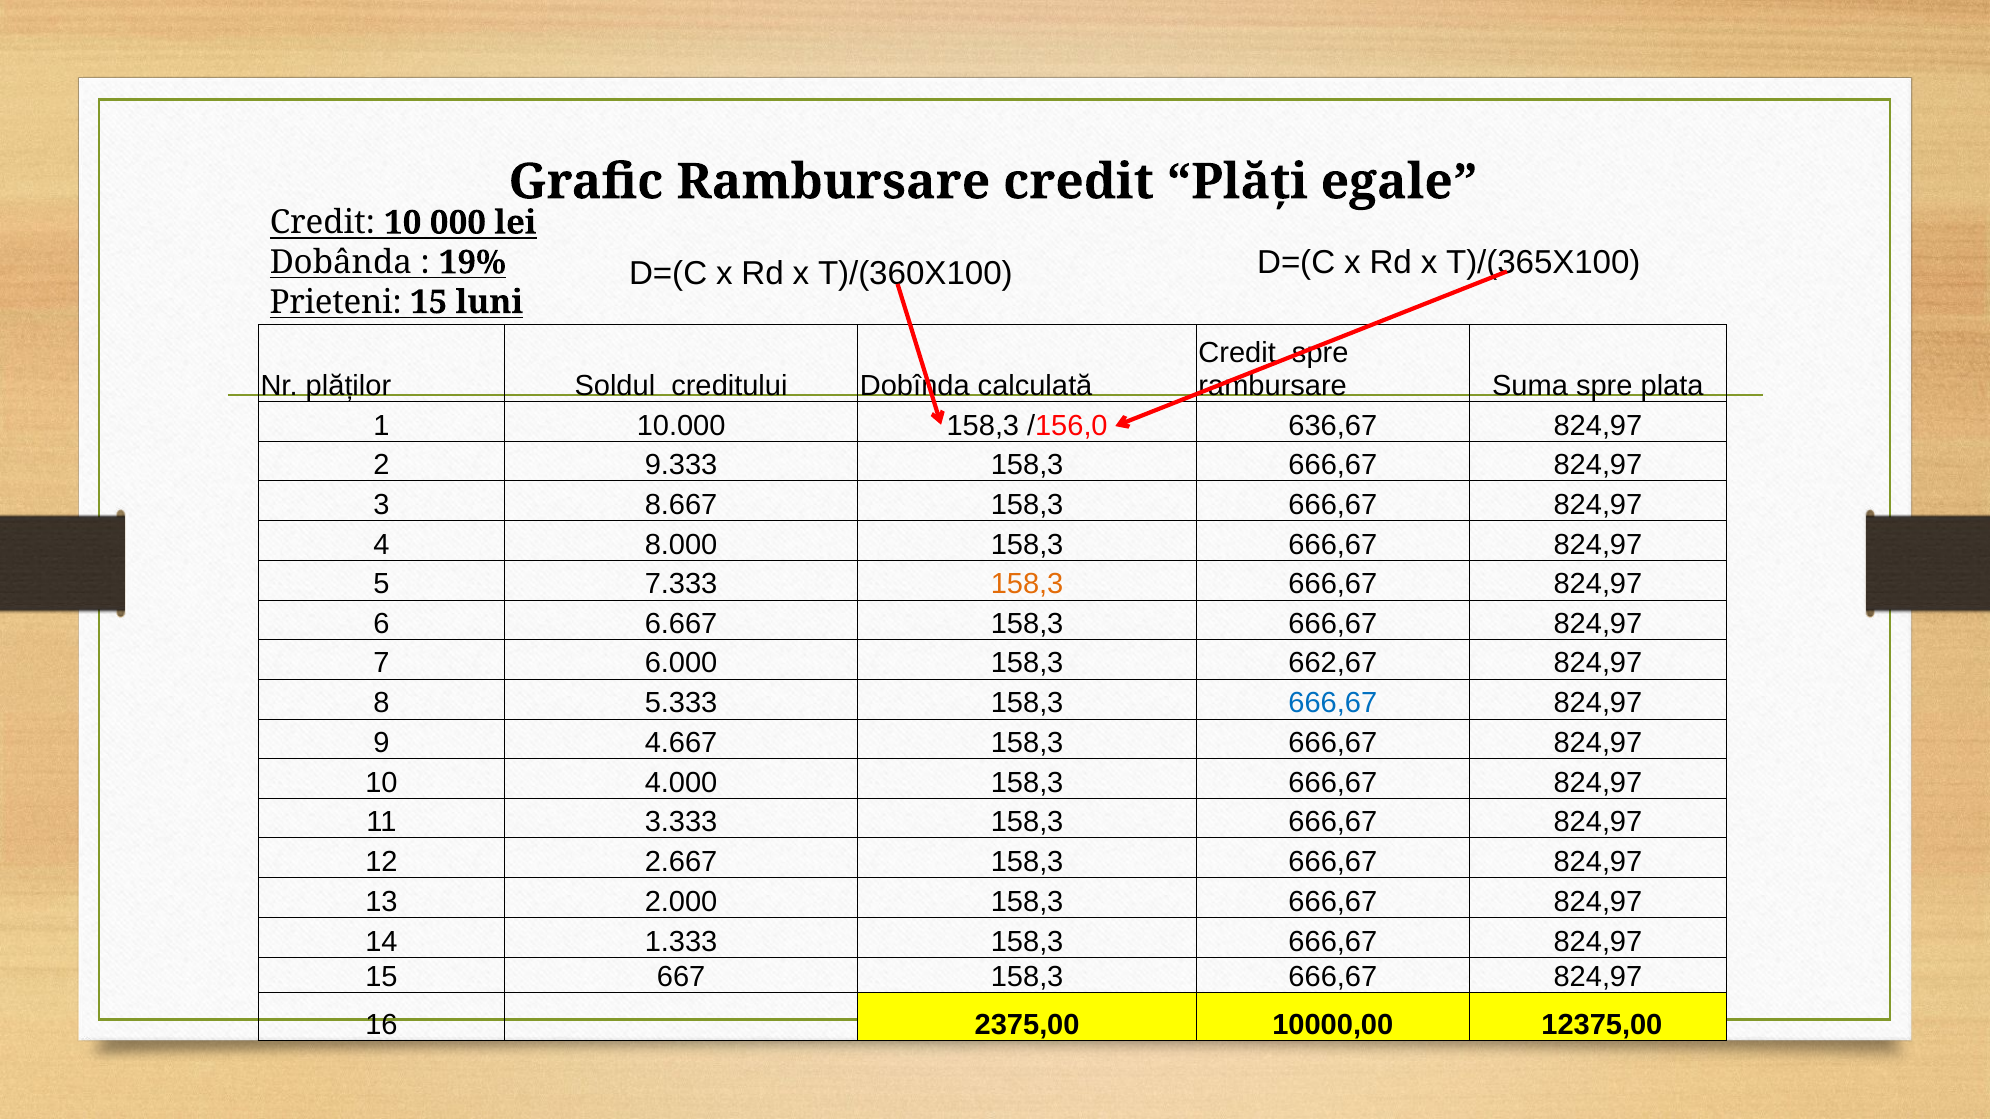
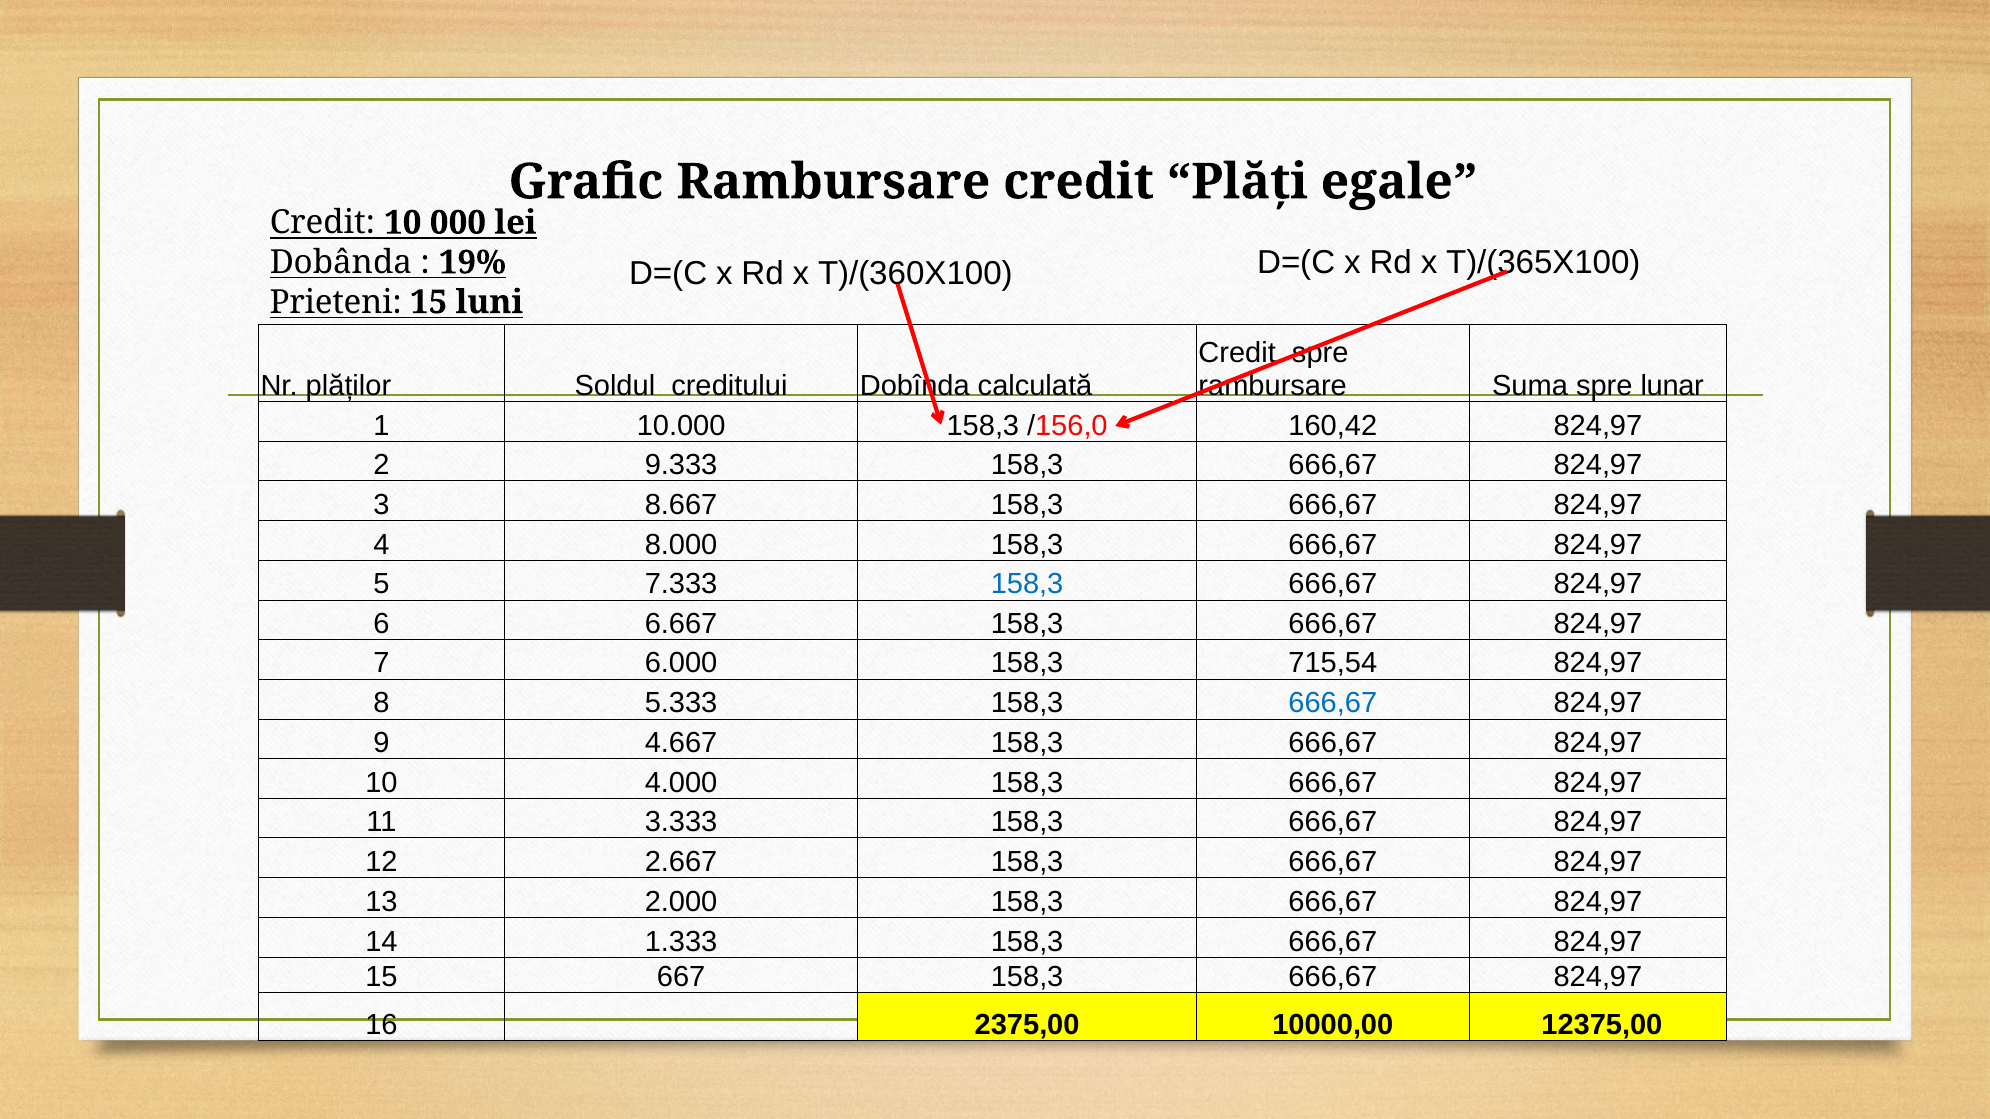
plata: plata -> lunar (1672, 386)
636,67: 636,67 -> 160,42 (1333, 426)
158,3 colour: orange -> blue (1027, 584)
662,67: 662,67 -> 715,54 (1333, 664)
